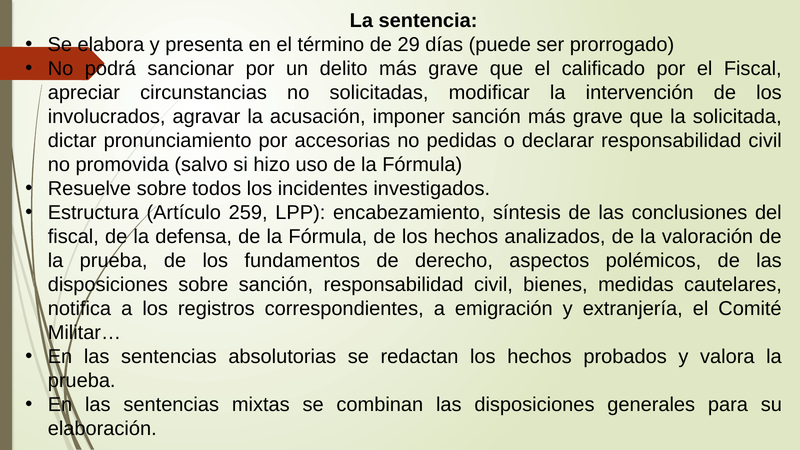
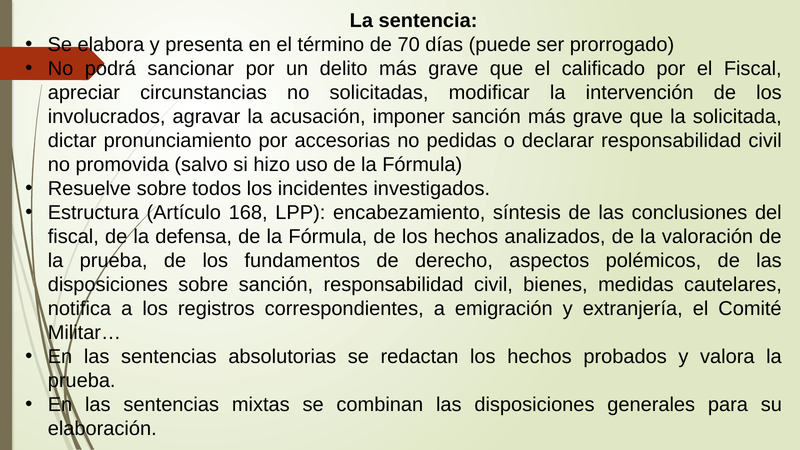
29: 29 -> 70 (409, 45)
259: 259 -> 168 (248, 213)
